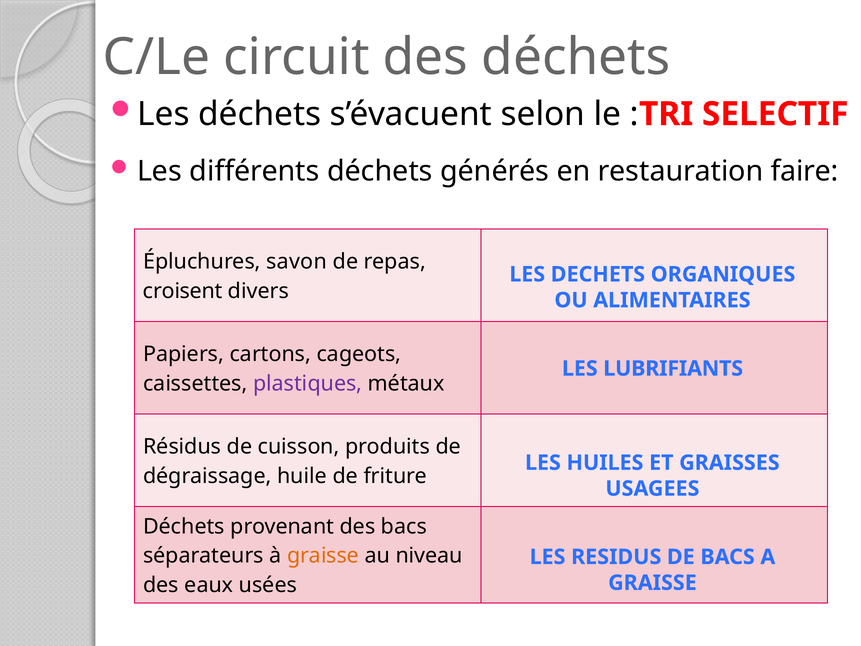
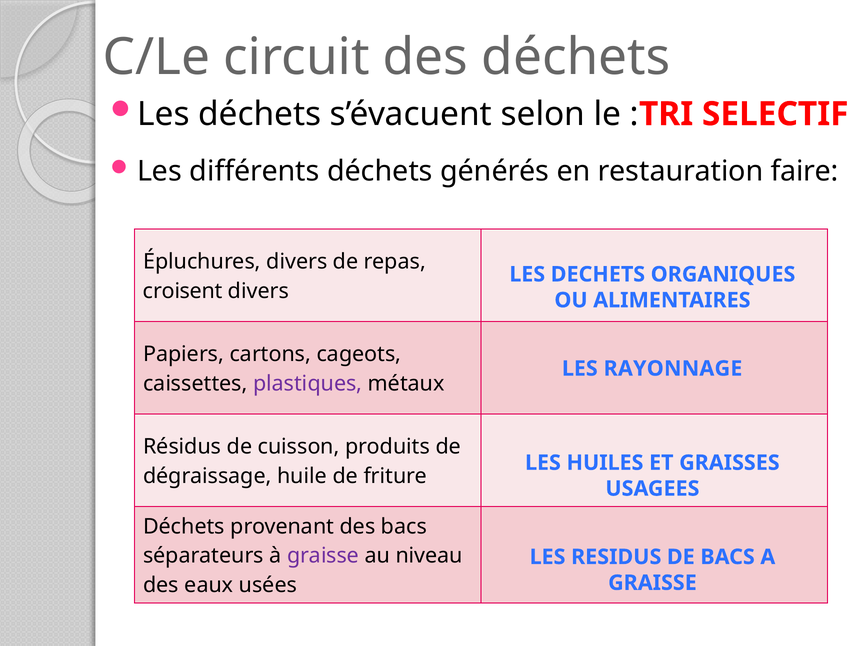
Épluchures savon: savon -> divers (297, 262)
LUBRIFIANTS: LUBRIFIANTS -> RAYONNAGE (673, 368)
graisse colour: orange -> purple (323, 556)
